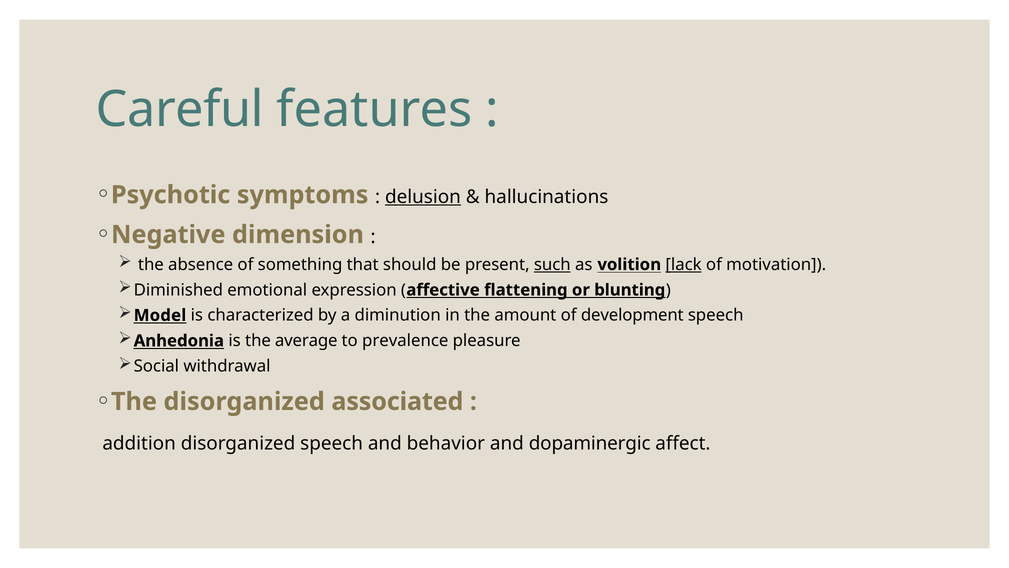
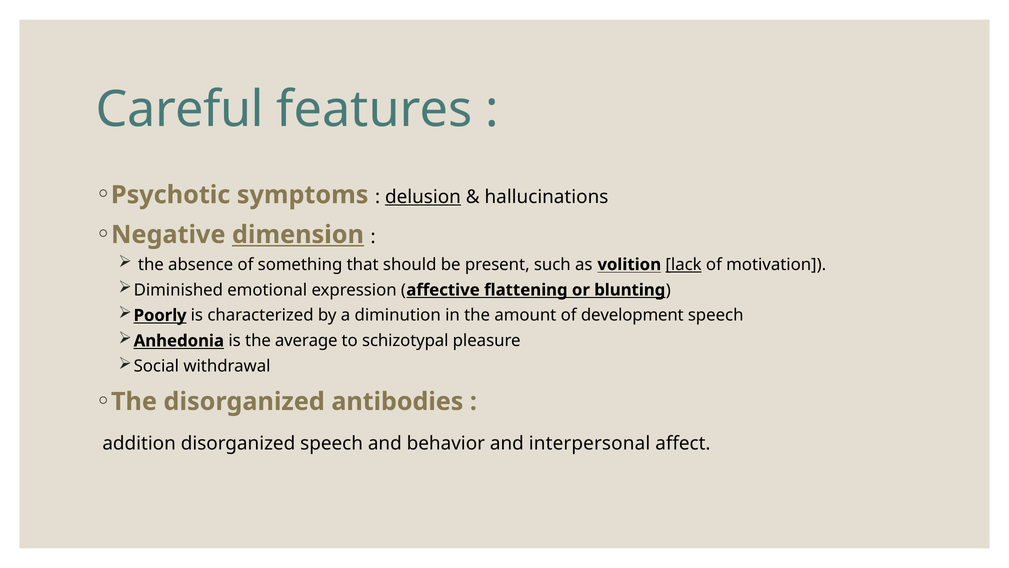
dimension underline: none -> present (298, 234)
such underline: present -> none (552, 264)
Model: Model -> Poorly (160, 315)
prevalence: prevalence -> schizotypal (405, 341)
associated: associated -> antibodies (397, 401)
dopaminergic: dopaminergic -> interpersonal (590, 443)
